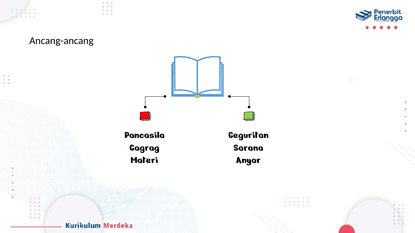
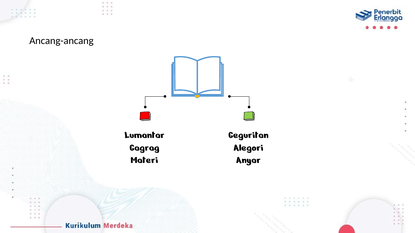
Pancasila: Pancasila -> Lumantar (145, 135)
Sarana: Sarana -> Alegori (248, 148)
